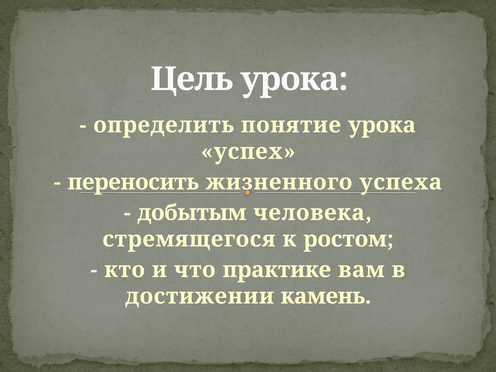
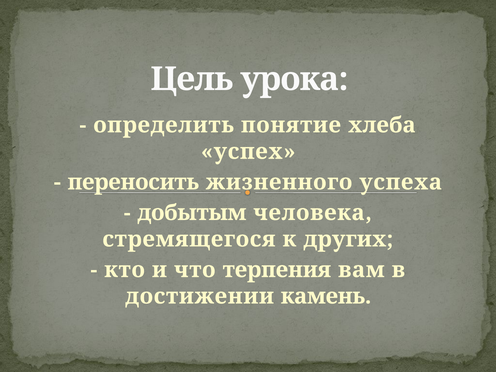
понятие урока: урока -> хлеба (382, 125)
ростом: ростом -> других (348, 239)
практике: практике -> терпения (277, 270)
